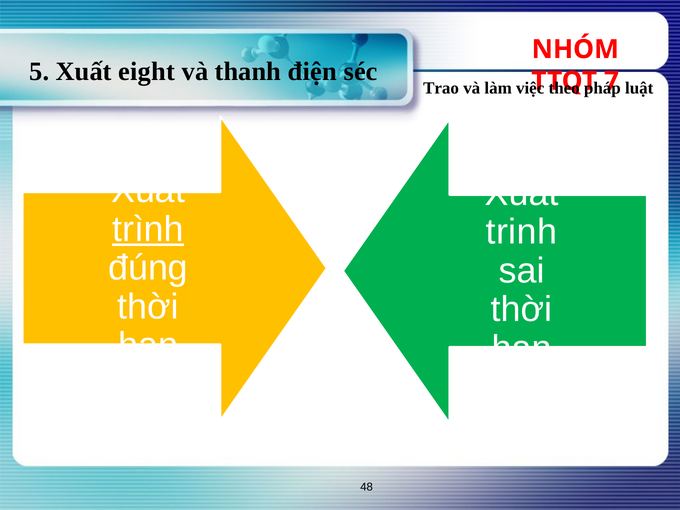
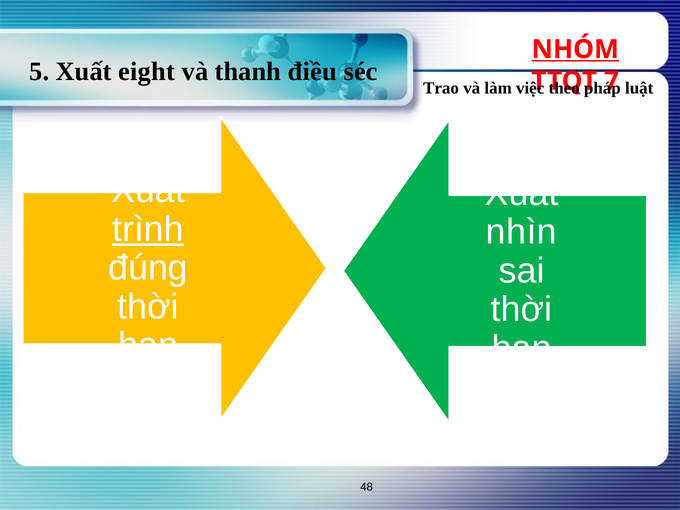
NHÓM underline: none -> present (575, 49)
điện: điện -> điều (312, 72)
trinh: trinh -> nhìn (521, 232)
